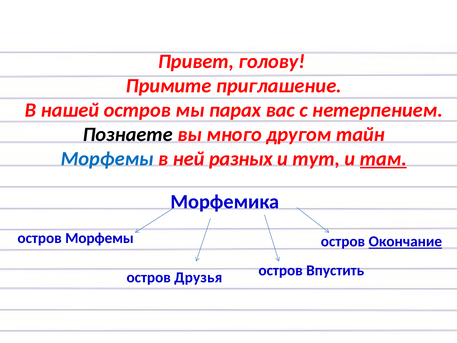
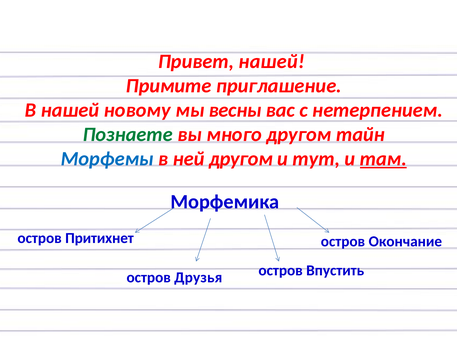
Привет голову: голову -> нашей (272, 61)
нашей остров: остров -> новому (137, 110)
парах: парах -> весны (235, 110)
Познаете colour: black -> green (128, 134)
ней разных: разных -> другом (241, 159)
остров Морфемы: Морфемы -> Притихнет (99, 238)
Окончание underline: present -> none (405, 241)
